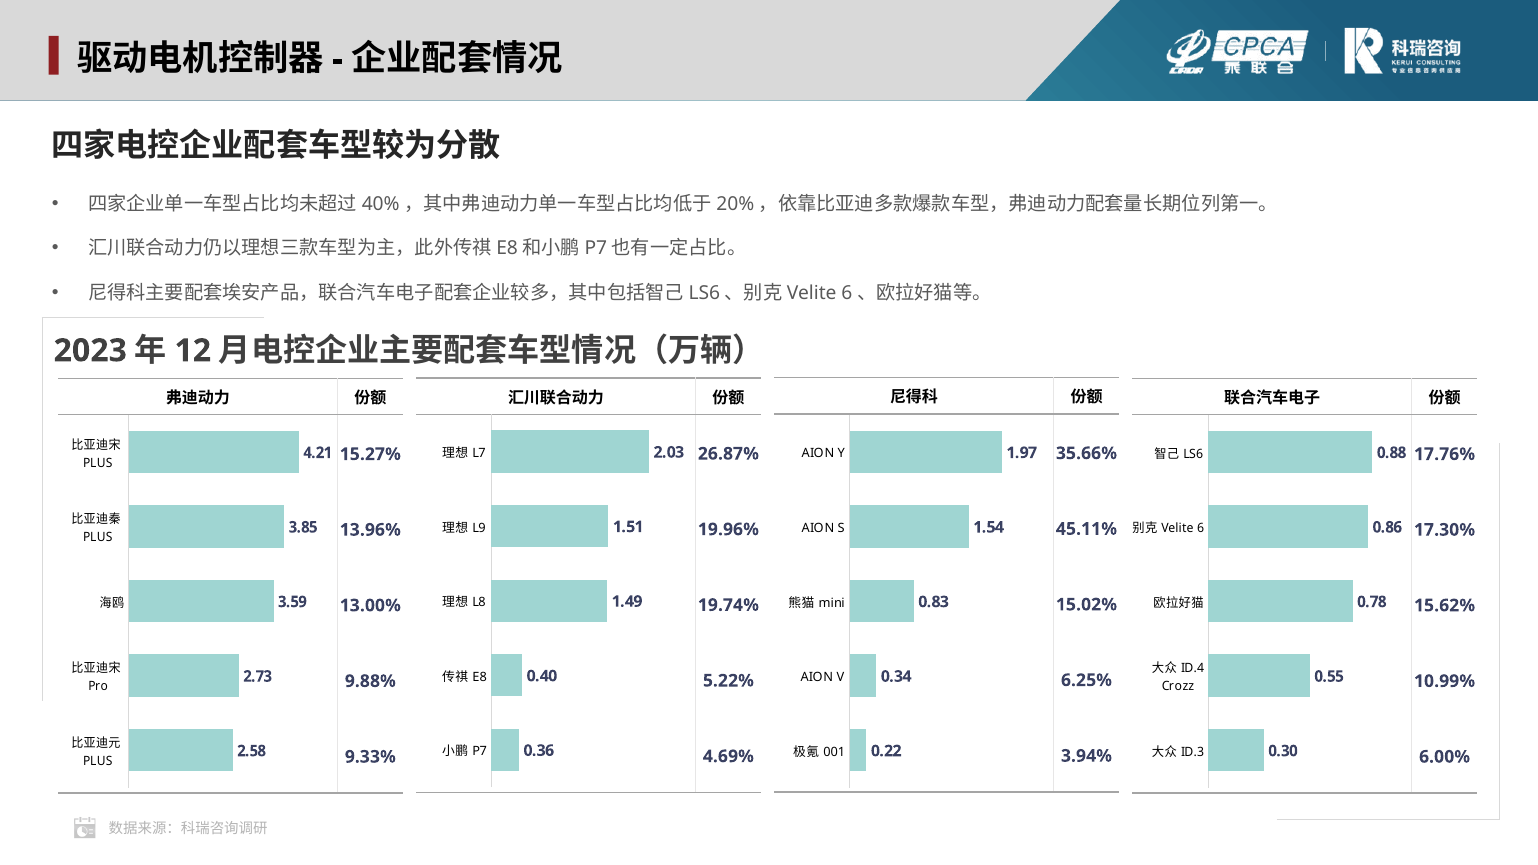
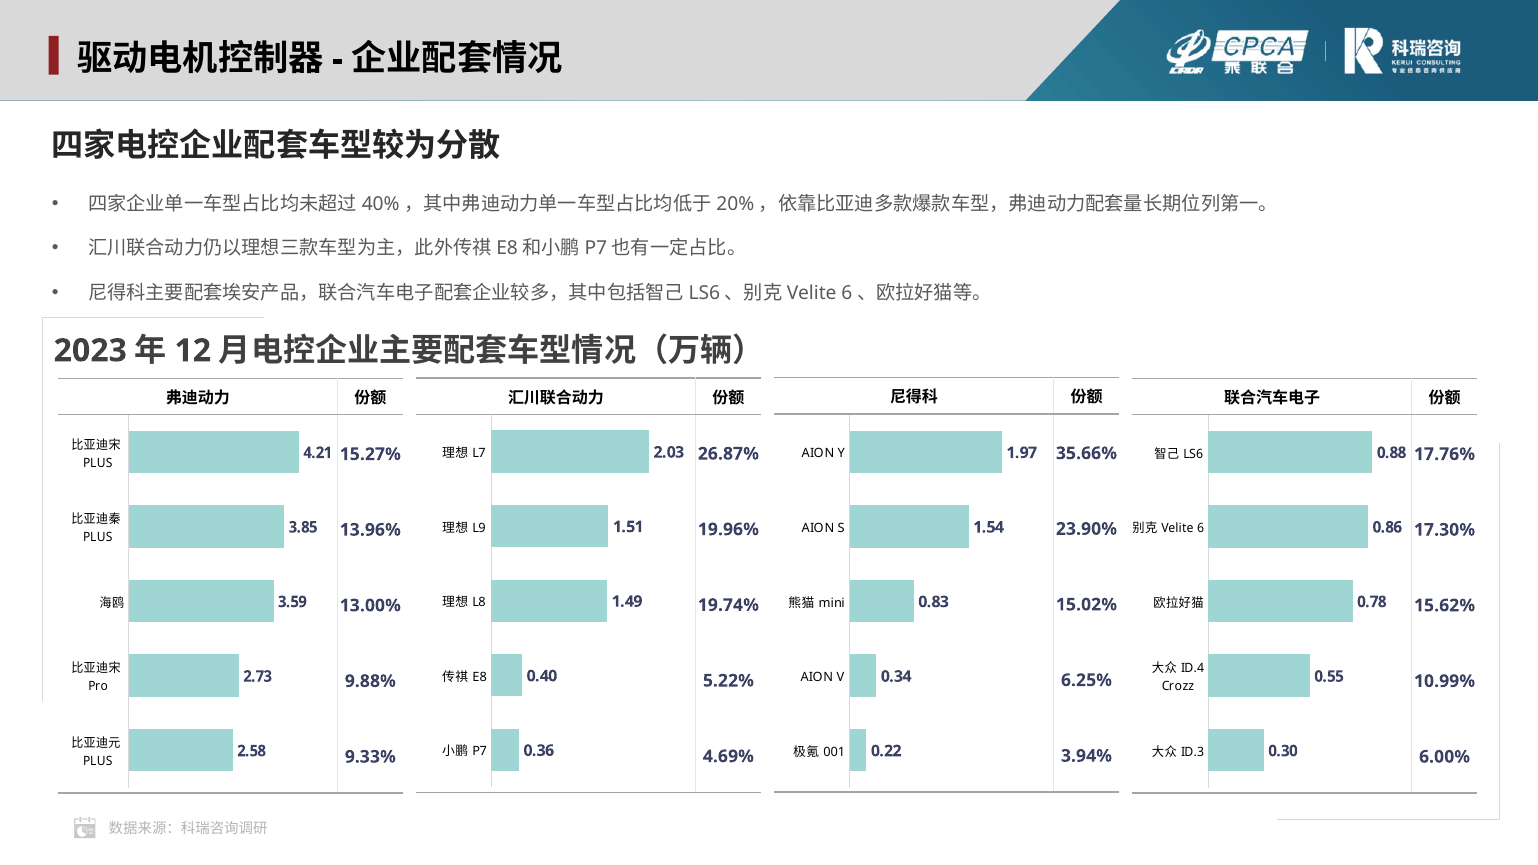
45.11%: 45.11% -> 23.90% (1086, 529)
